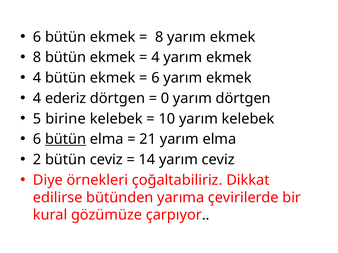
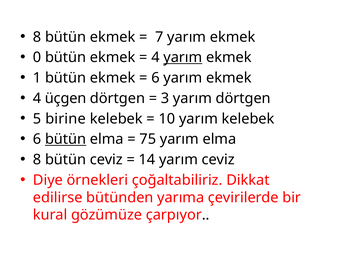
6: 6 -> 8 (37, 37)
8: 8 -> 7 (159, 37)
8: 8 -> 0 (37, 58)
yarım underline: none -> present (183, 58)
4: 4 -> 1 (37, 78)
ederiz: ederiz -> üçgen (66, 98)
0: 0 -> 3 (165, 98)
21: 21 -> 75 (148, 139)
2: 2 -> 8 (37, 160)
